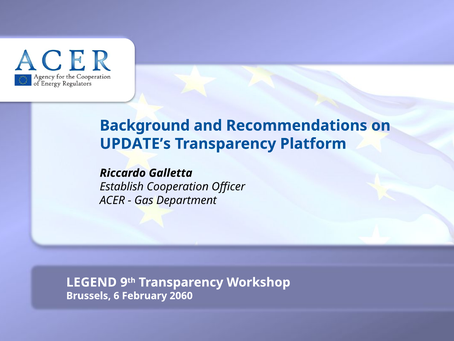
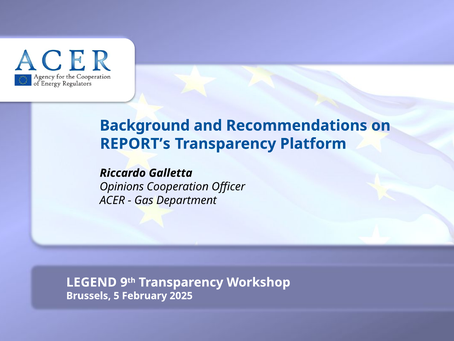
UPDATE’s: UPDATE’s -> REPORT’s (135, 144)
Establish: Establish -> Opinions (122, 186)
6: 6 -> 5 (116, 295)
2060: 2060 -> 2025 (181, 295)
